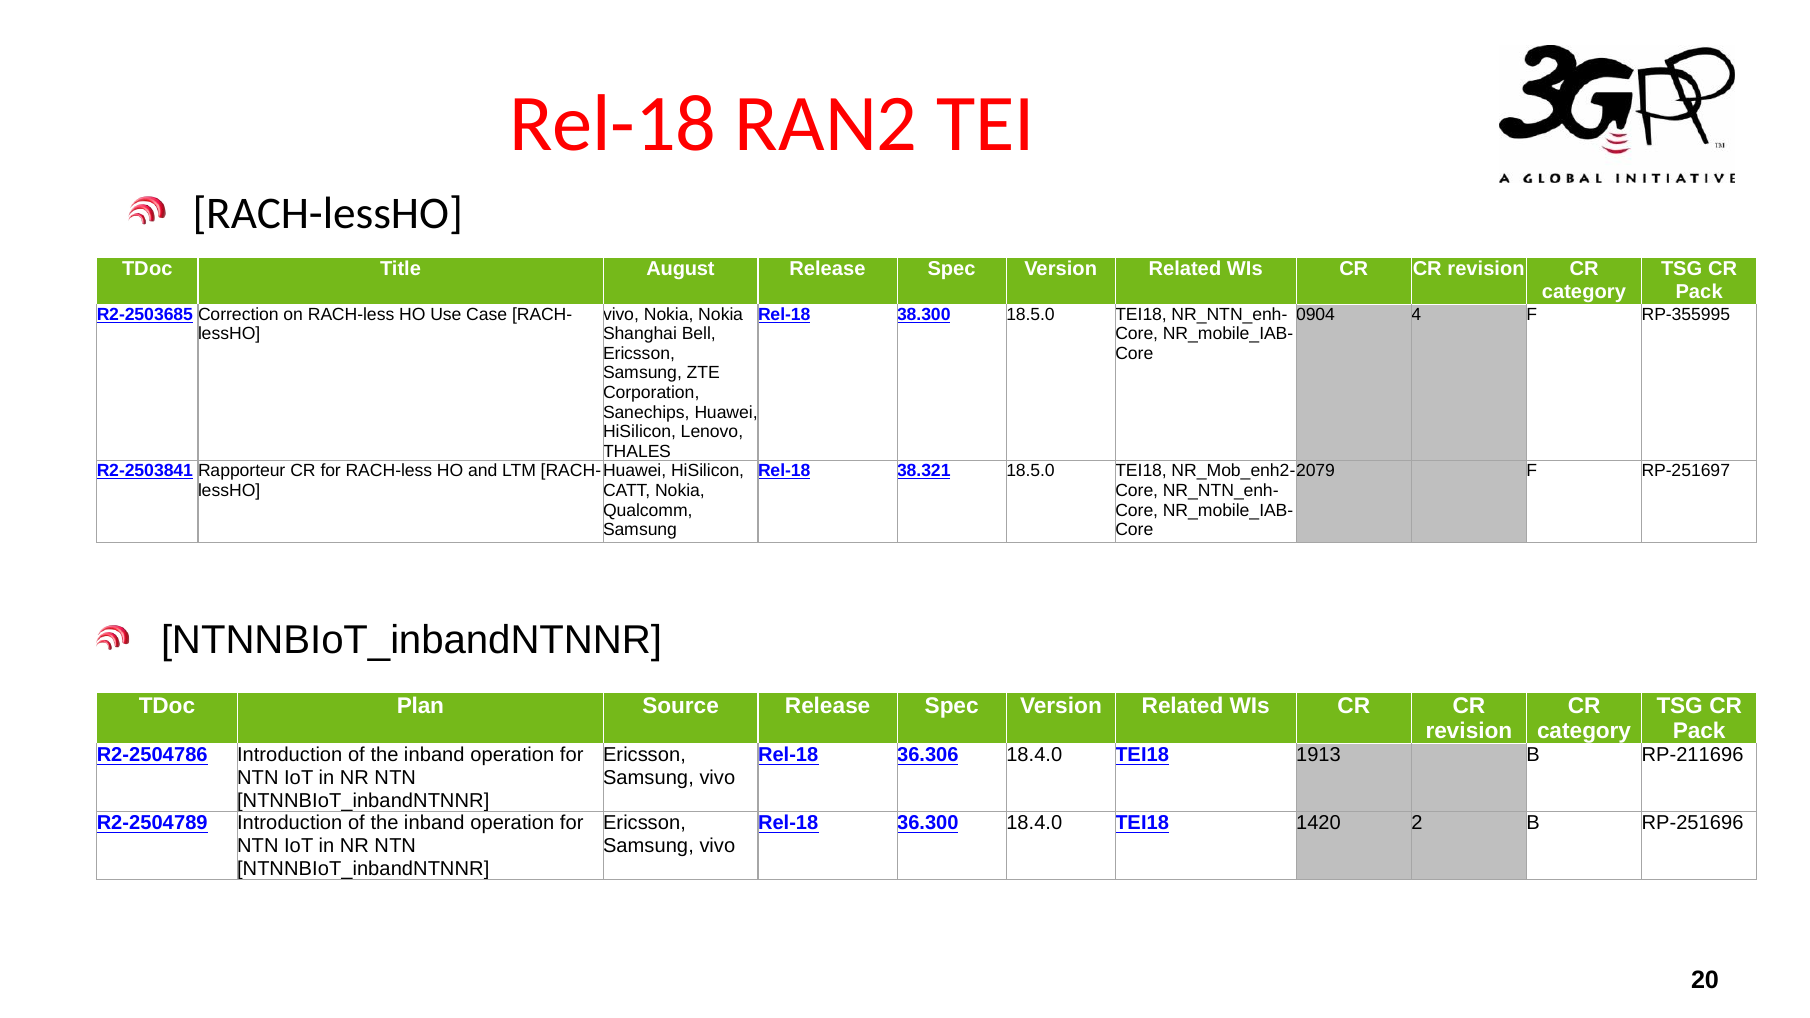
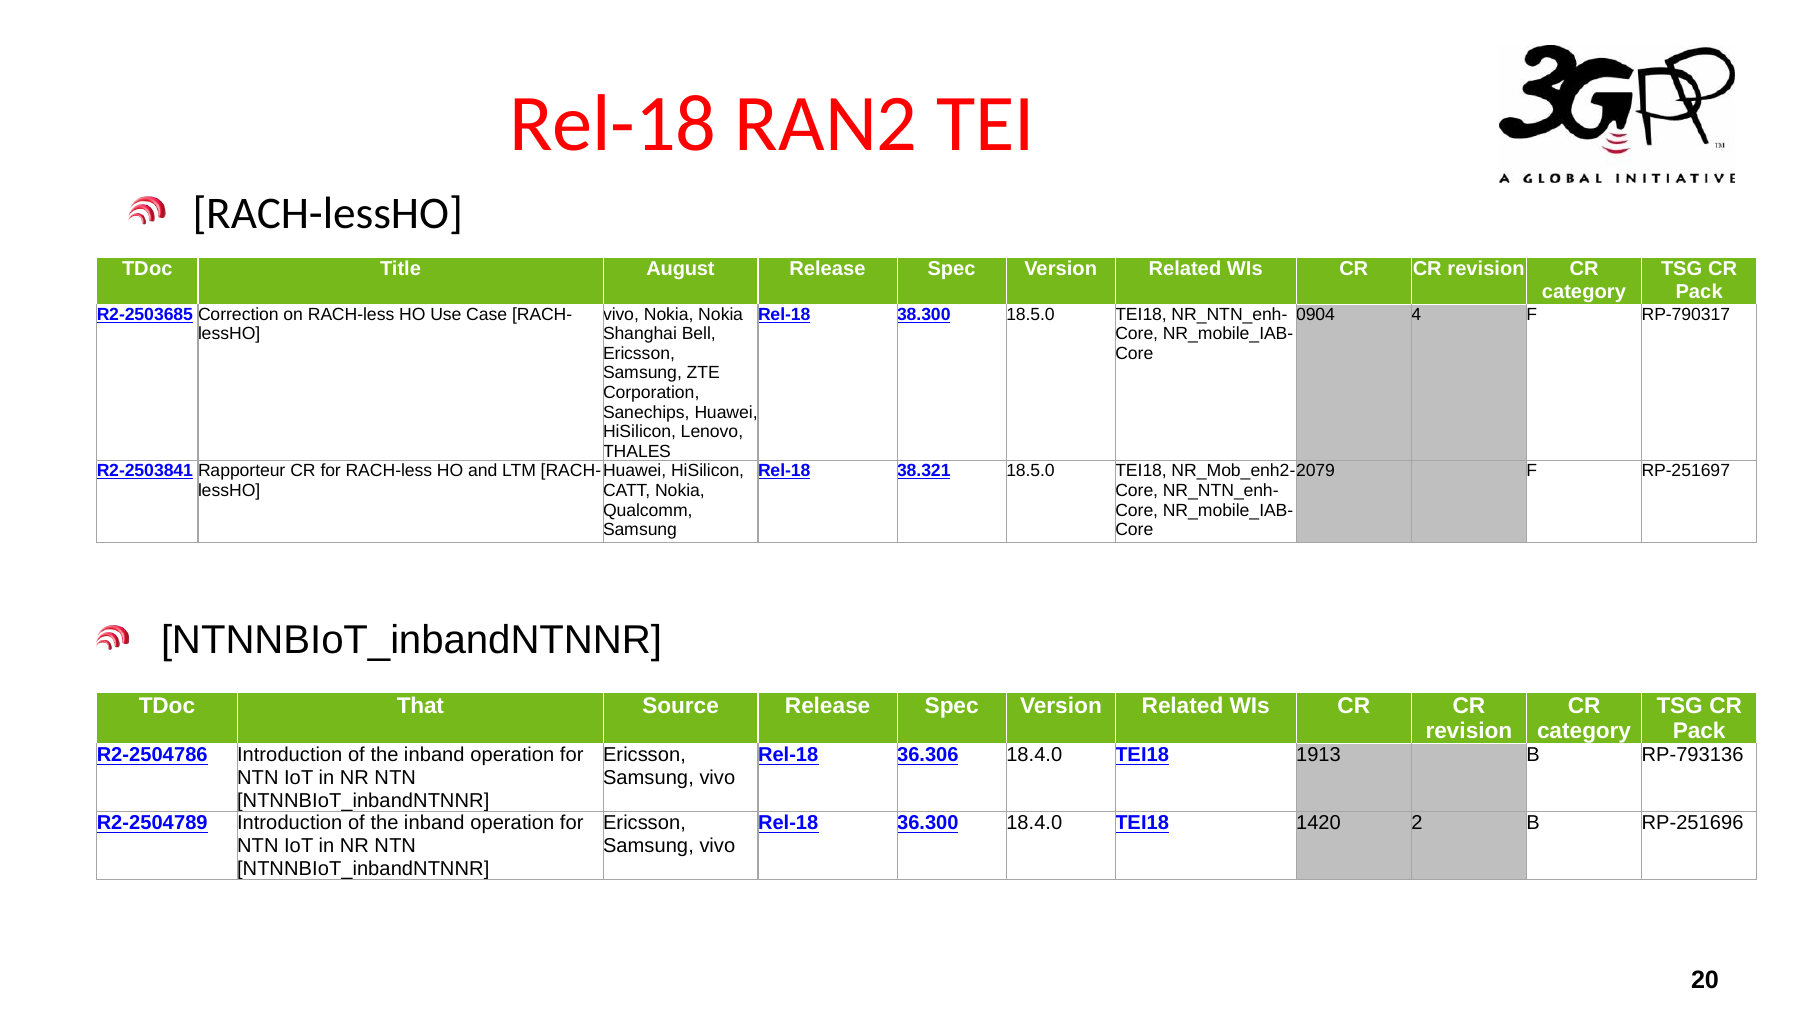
RP-355995: RP-355995 -> RP-790317 (1686, 314)
Plan: Plan -> That (420, 706)
RP-211696: RP-211696 -> RP-793136 (1693, 755)
